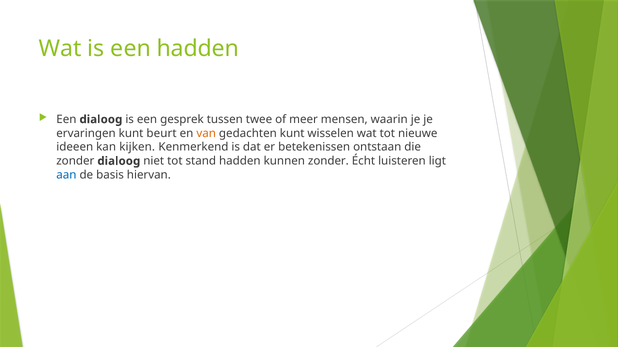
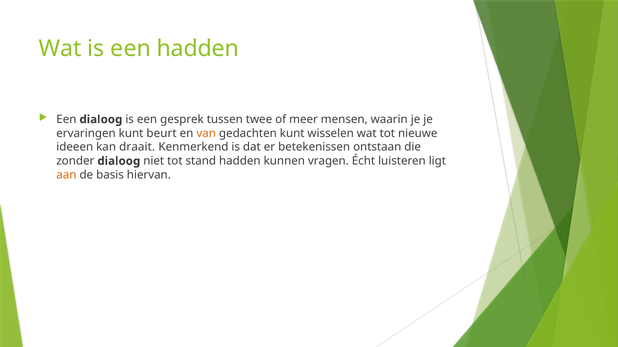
kijken: kijken -> draait (137, 147)
kunnen zonder: zonder -> vragen (328, 161)
aan colour: blue -> orange (66, 175)
